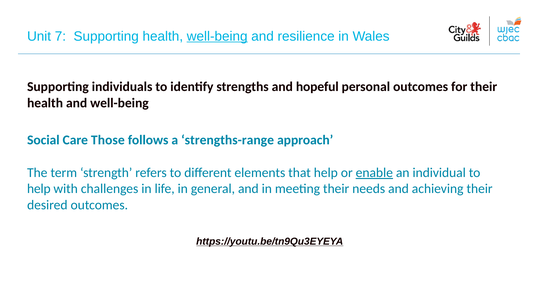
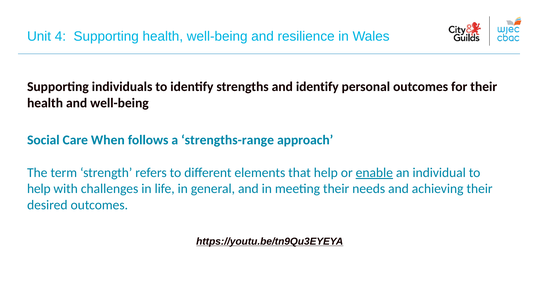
7: 7 -> 4 (60, 36)
well-being underline: present -> none (217, 36)
and hopeful: hopeful -> identify (317, 87)
Those: Those -> When (108, 140)
